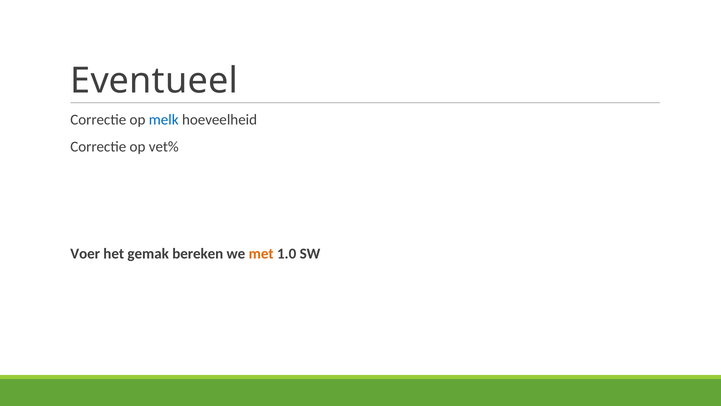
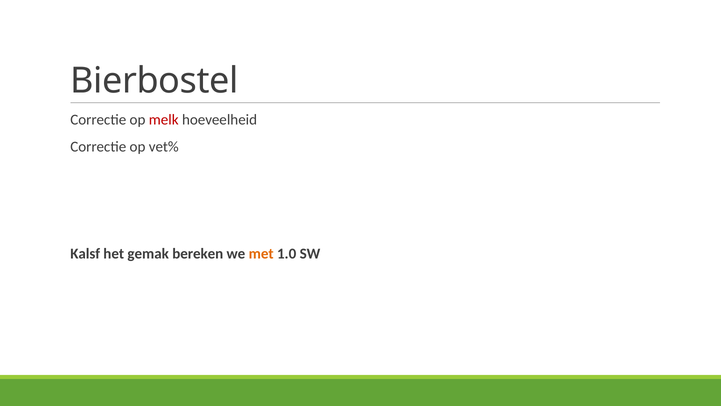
Eventueel: Eventueel -> Bierbostel (154, 81)
melk colour: blue -> red (164, 120)
Voer: Voer -> Kalsf (85, 254)
